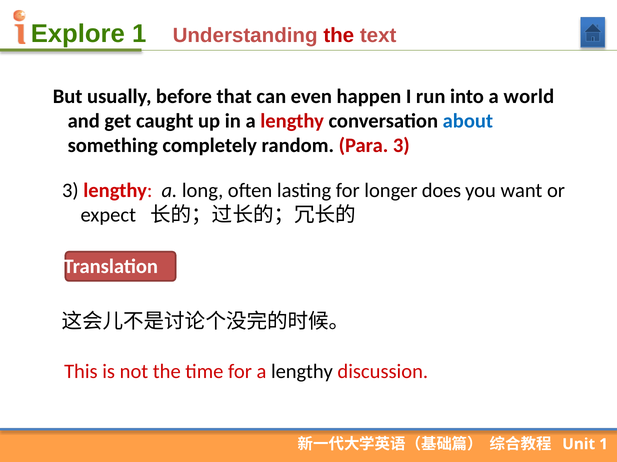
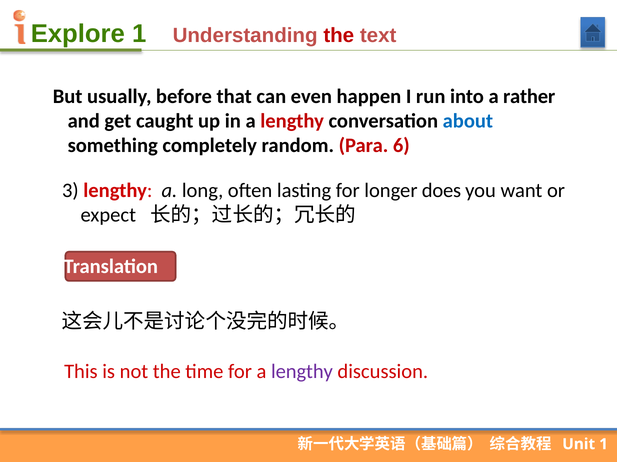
world: world -> rather (529, 96)
Para 3: 3 -> 6 (401, 146)
lengthy colour: black -> purple (302, 372)
